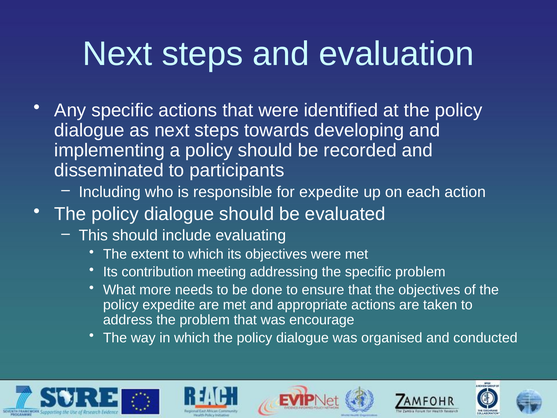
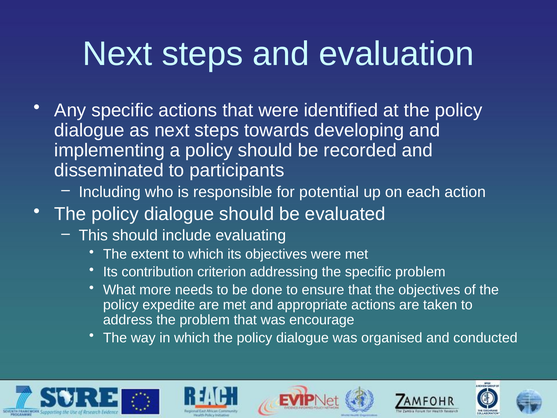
for expedite: expedite -> potential (329, 192)
meeting: meeting -> criterion (222, 272)
